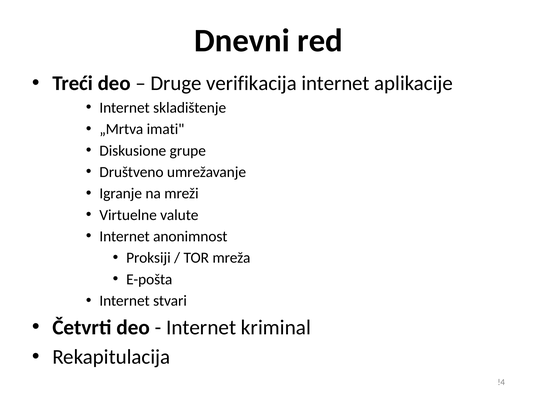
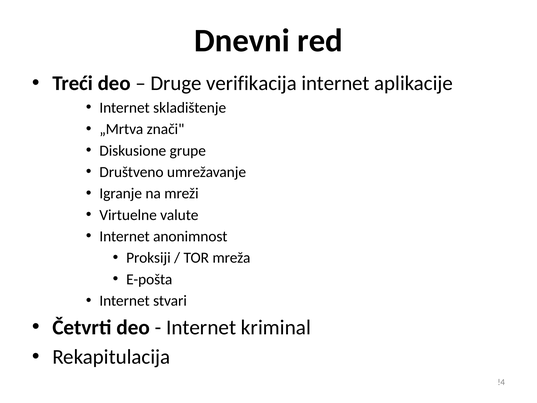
imati: imati -> znači (165, 129)
